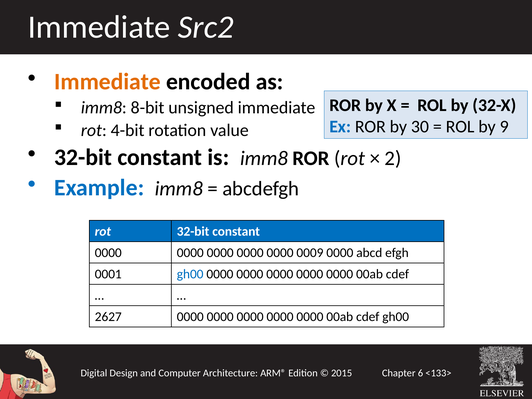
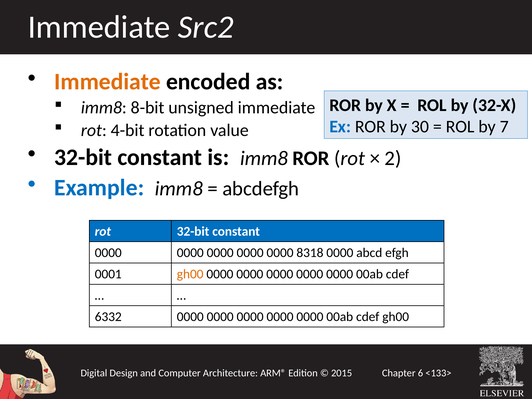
9: 9 -> 7 (504, 127)
0009: 0009 -> 8318 (310, 253)
gh00 colour: blue -> orange (190, 274)
2627: 2627 -> 6332 (108, 317)
